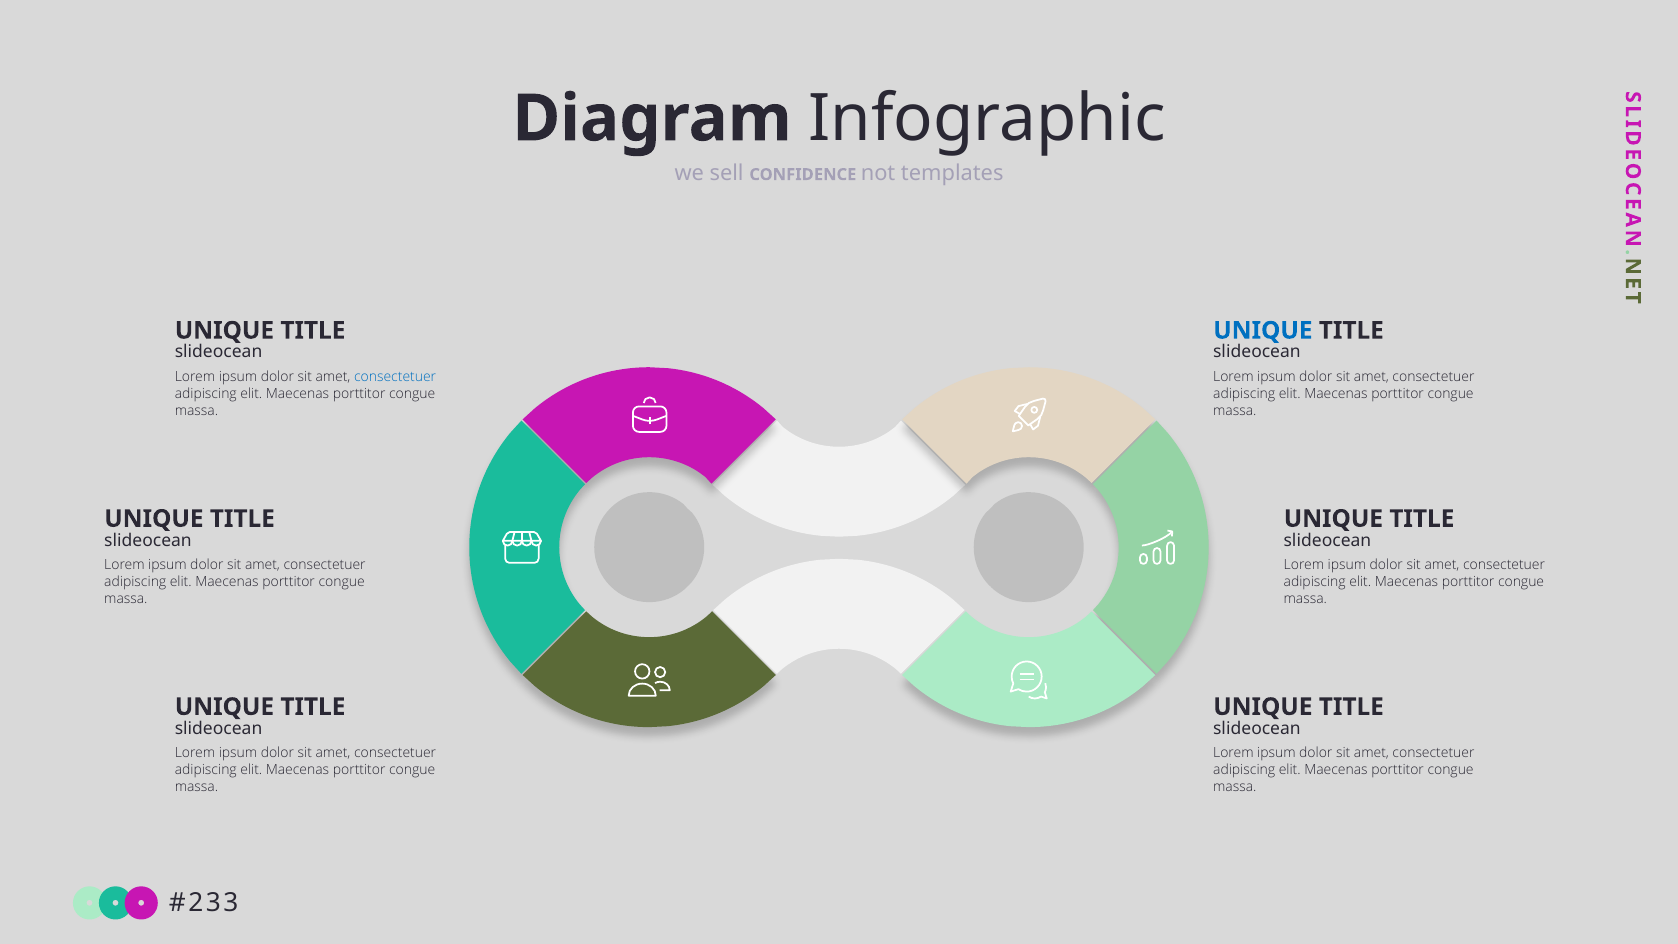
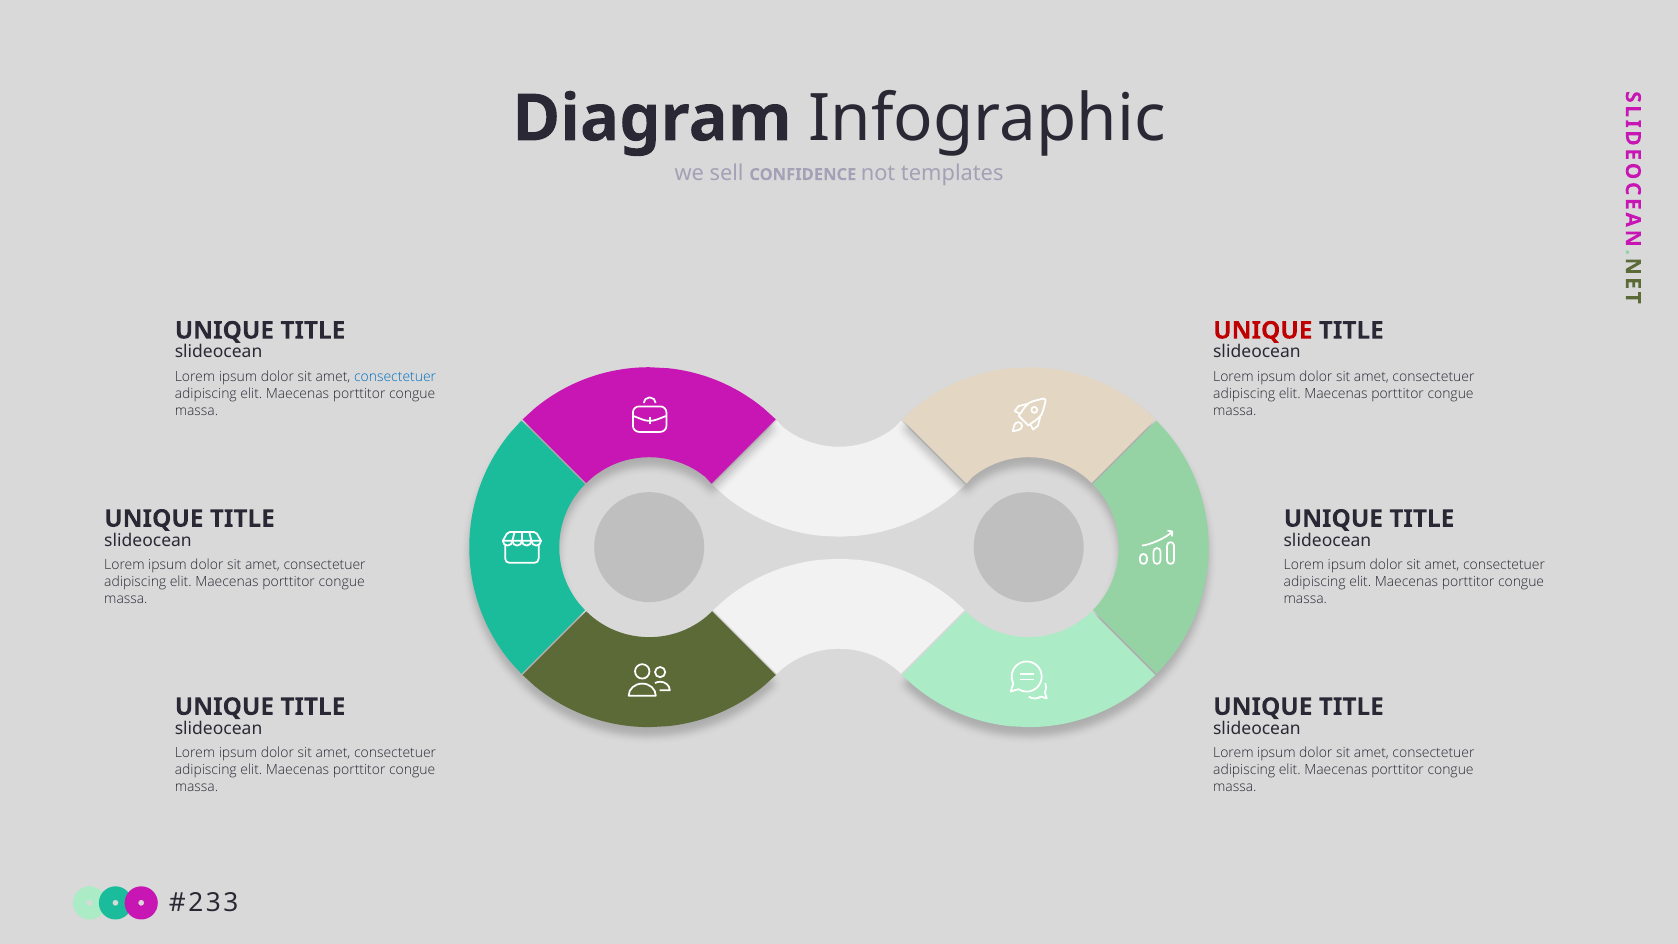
UNIQUE colour: blue -> red (1263, 330)
